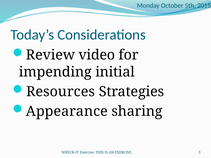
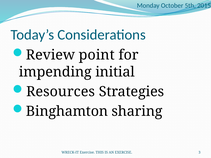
video: video -> point (97, 55)
Appearance: Appearance -> Binghamton (67, 111)
